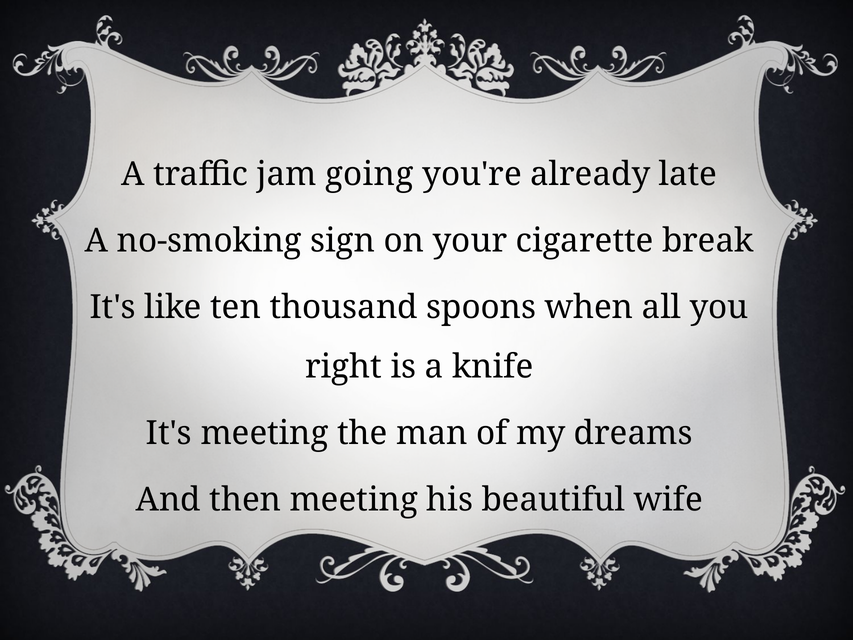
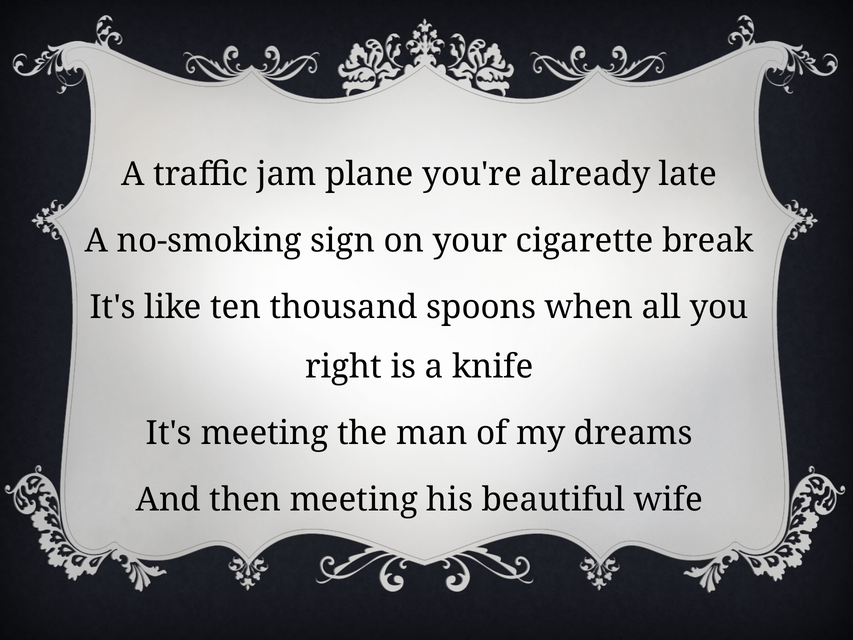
going: going -> plane (369, 174)
